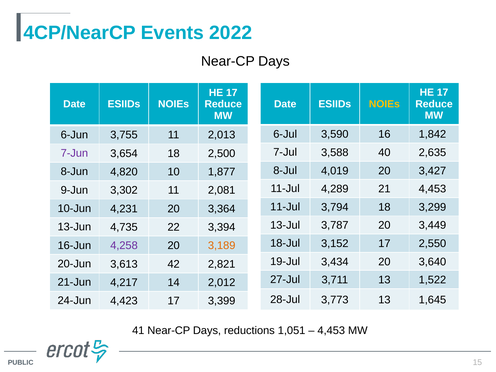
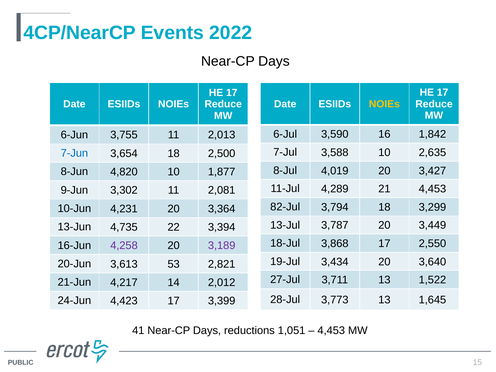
3,588 40: 40 -> 10 (384, 153)
7-Jun colour: purple -> blue (74, 153)
11-Jul: 11-Jul -> 82-Jul (285, 207)
3,152: 3,152 -> 3,868 (335, 244)
3,189 colour: orange -> purple (222, 246)
42: 42 -> 53 (174, 264)
